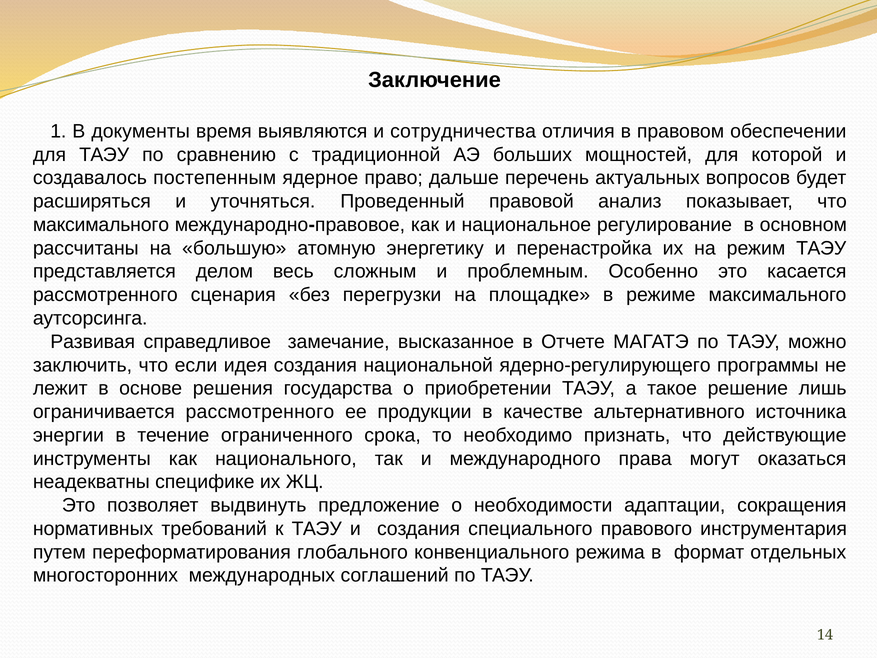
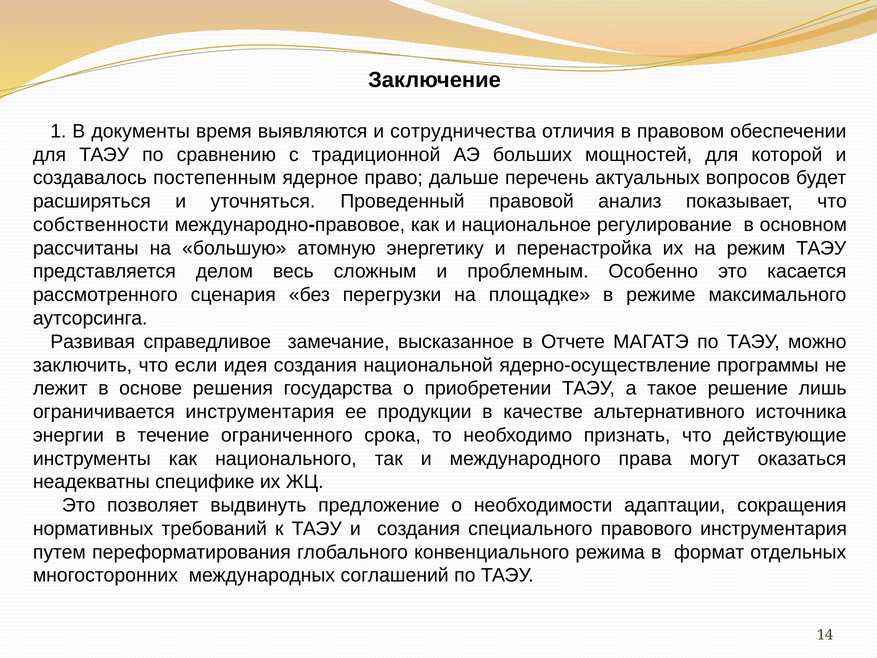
максимального: максимального -> собственности (101, 225)
ядерно-регулирующего: ядерно-регулирующего -> ядерно-осуществление (605, 365)
ограничивается рассмотренного: рассмотренного -> инструментария (260, 412)
